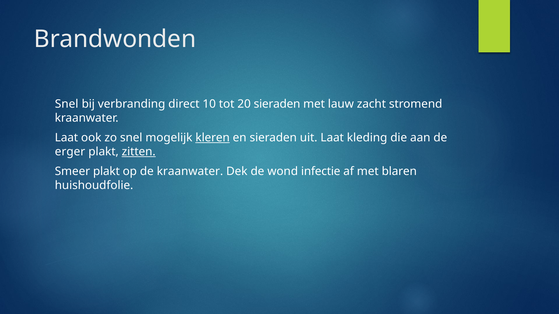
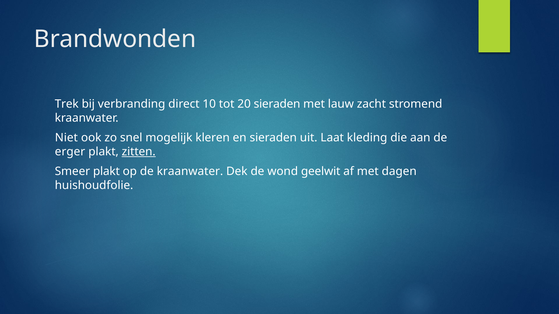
Snel: Snel -> Trek (67, 104)
Laat: Laat -> Niet (66, 138)
kleren underline: present -> none (213, 138)
infectie: infectie -> geelwit (321, 172)
blaren: blaren -> dagen (399, 172)
